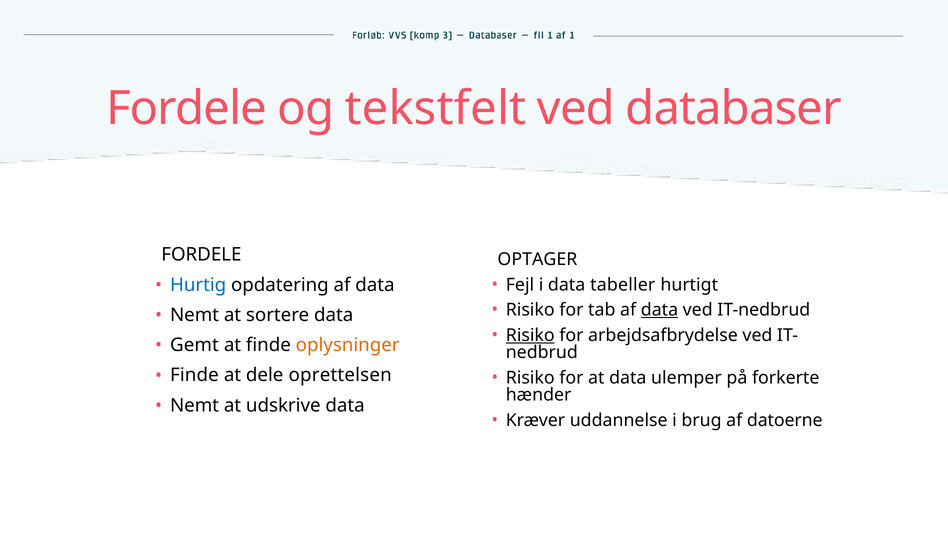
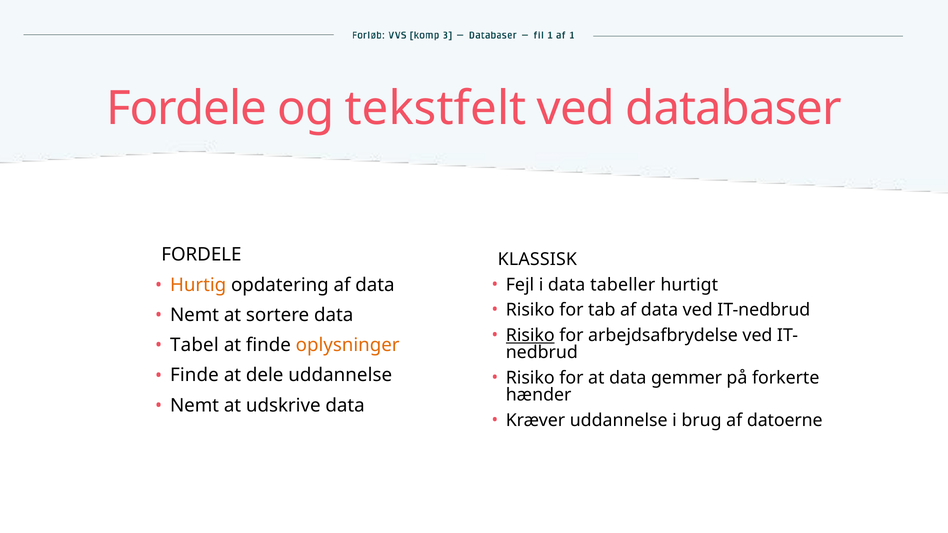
OPTAGER: OPTAGER -> KLASSISK (537, 260)
Hurtig colour: blue -> orange (198, 285)
data underline: present -> none (659, 310)
Gemt: Gemt -> Tabel (194, 345)
dele oprettelsen: oprettelsen -> uddannelse (340, 375)
ulemper: ulemper -> gemmer (687, 378)
